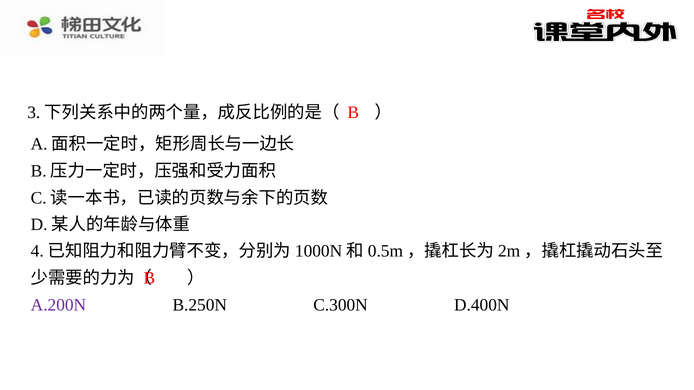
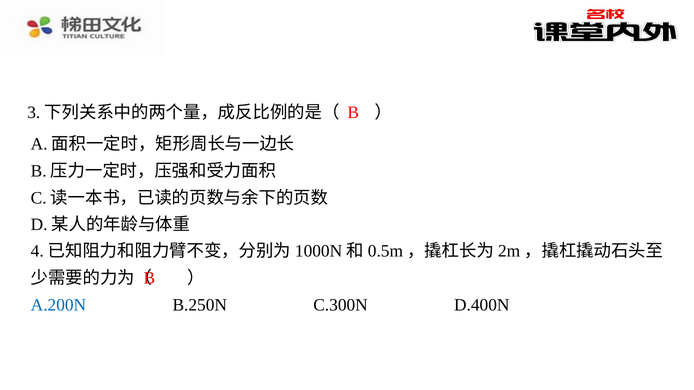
A.200N colour: purple -> blue (58, 305)
